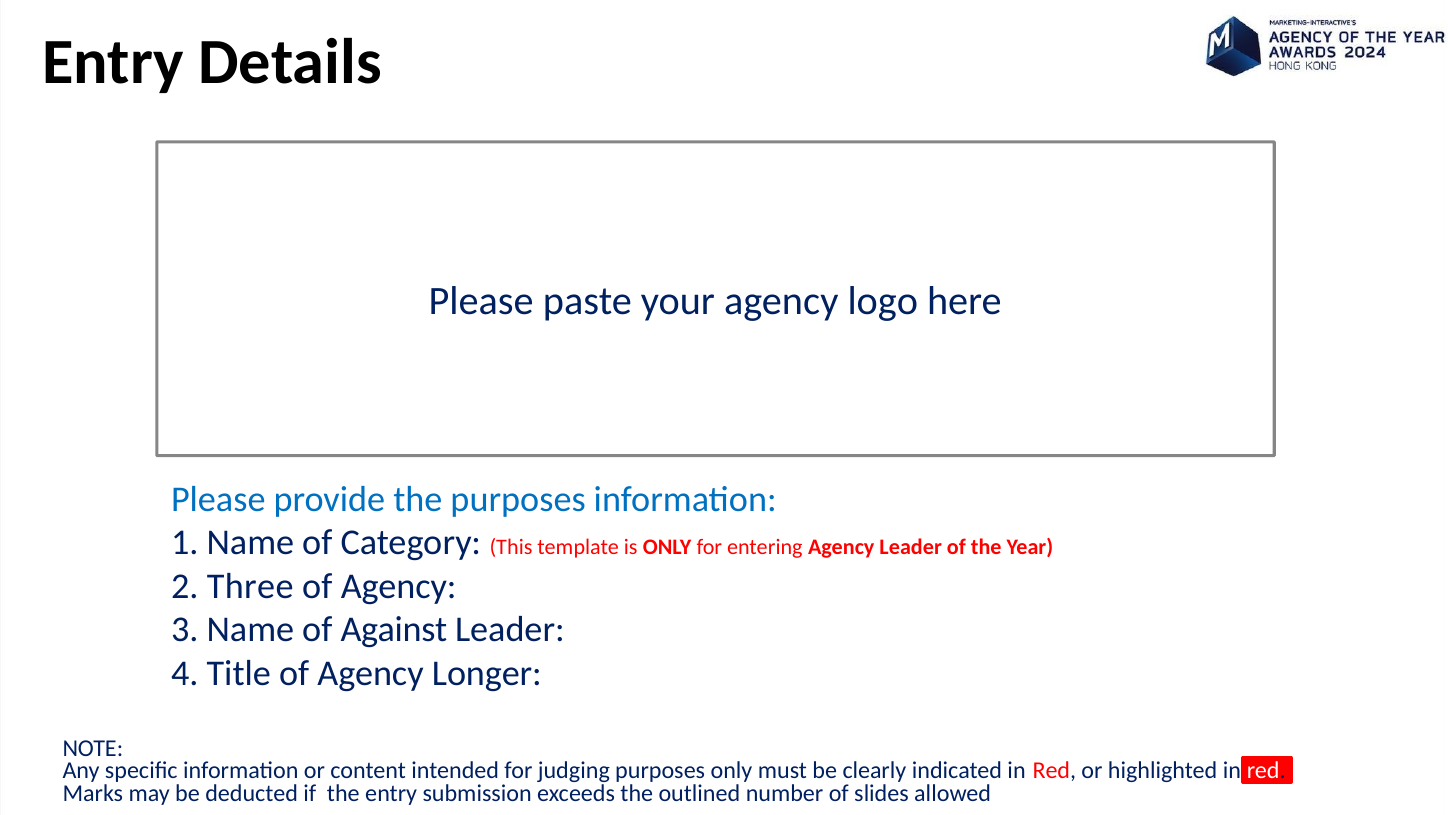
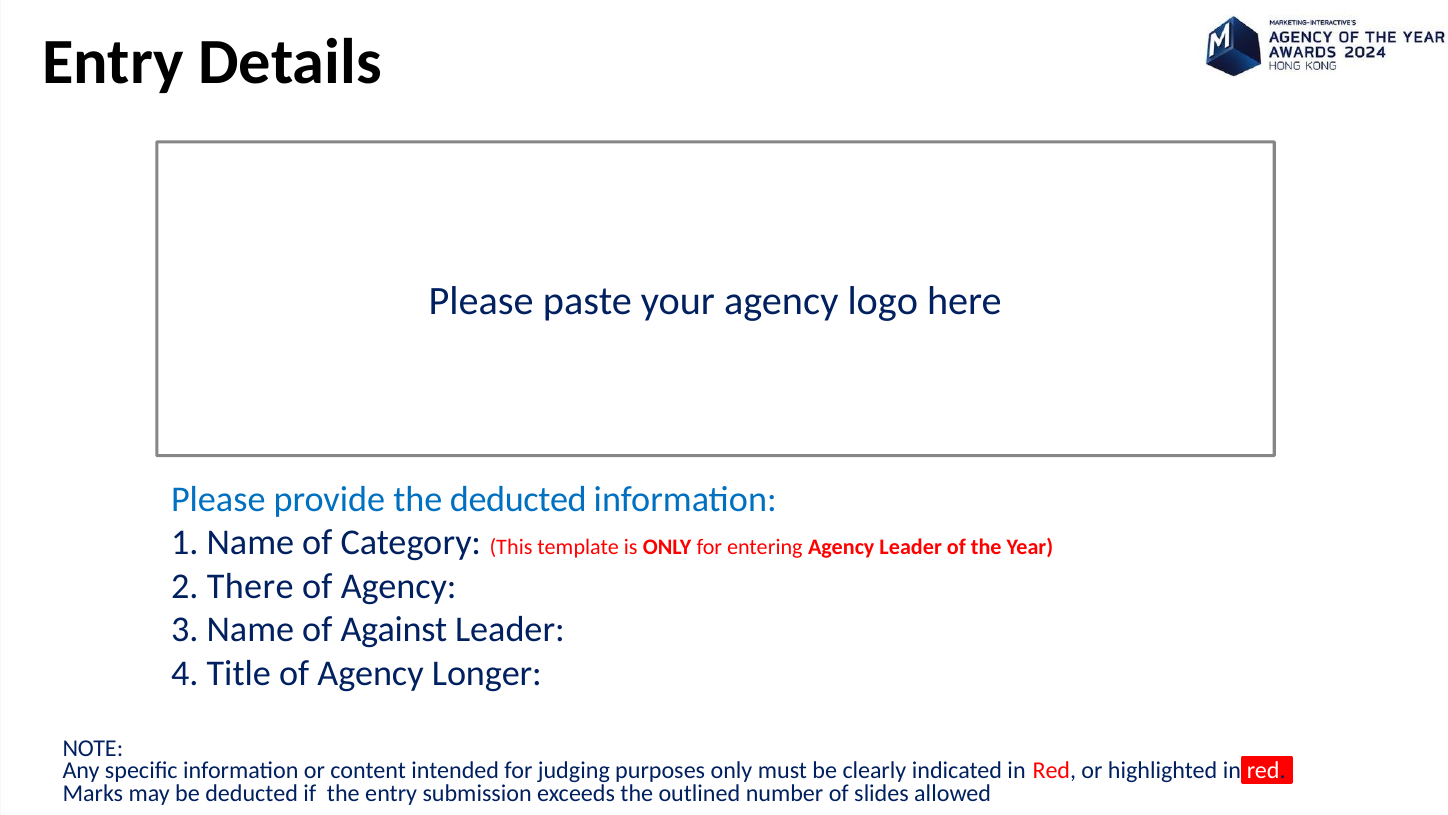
the purposes: purposes -> deducted (518, 499)
Three: Three -> There (250, 586)
